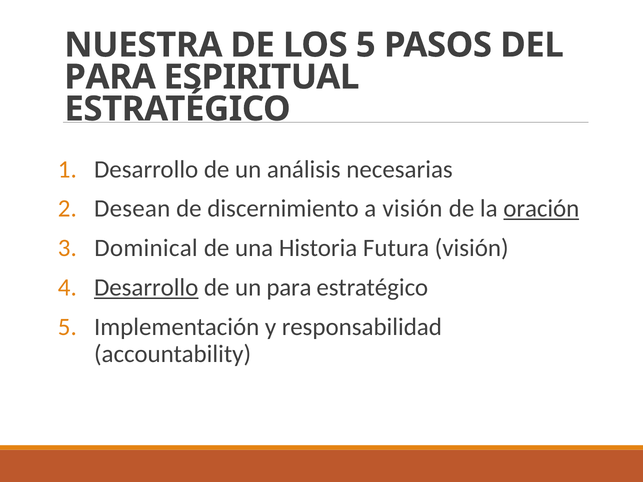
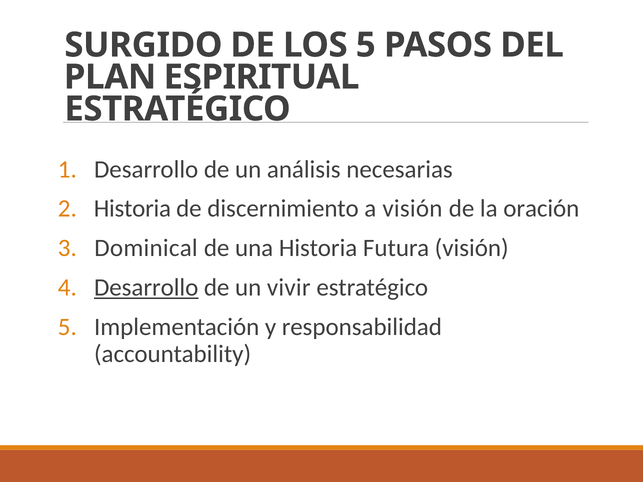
NUESTRA: NUESTRA -> SURGIDO (143, 45)
PARA: PARA -> PLAN (110, 77)
Desean: Desean -> Historia (132, 209)
oración underline: present -> none (541, 209)
un para: para -> vivir (289, 288)
